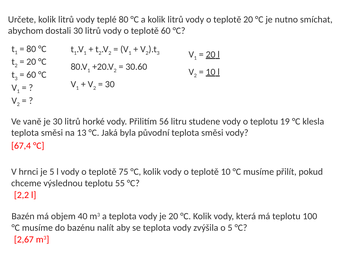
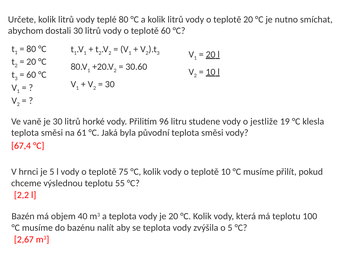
56: 56 -> 96 (164, 122)
o teplotu: teplotu -> jestliže (264, 122)
13: 13 -> 61 (82, 133)
